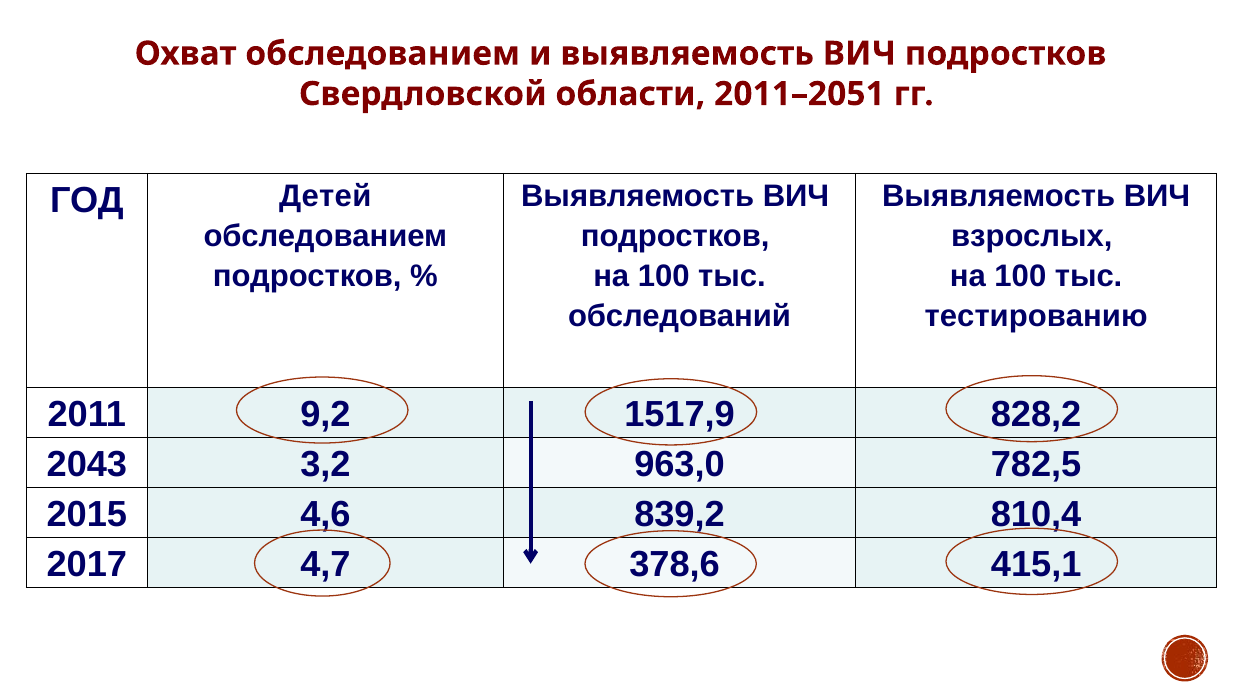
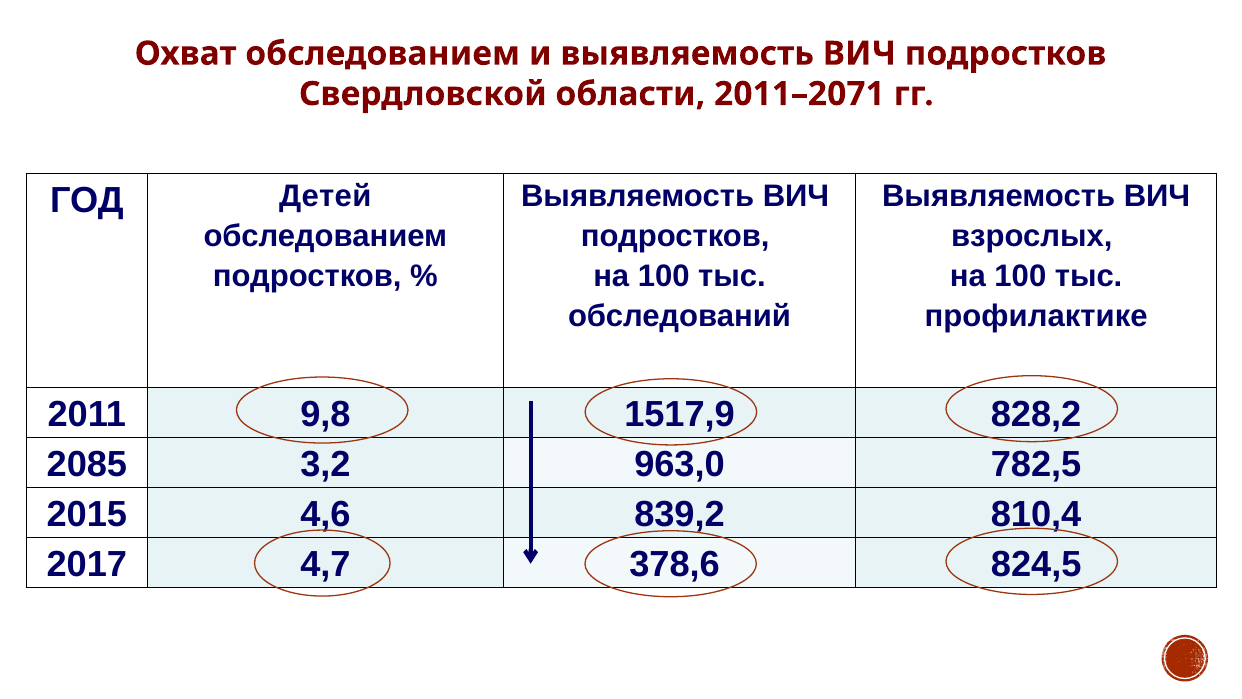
2011–2051: 2011–2051 -> 2011–2071 (799, 94)
тестированию: тестированию -> профилактике (1036, 316)
9,2: 9,2 -> 9,8 (325, 414)
2043: 2043 -> 2085 (87, 464)
415,1: 415,1 -> 824,5 (1036, 564)
